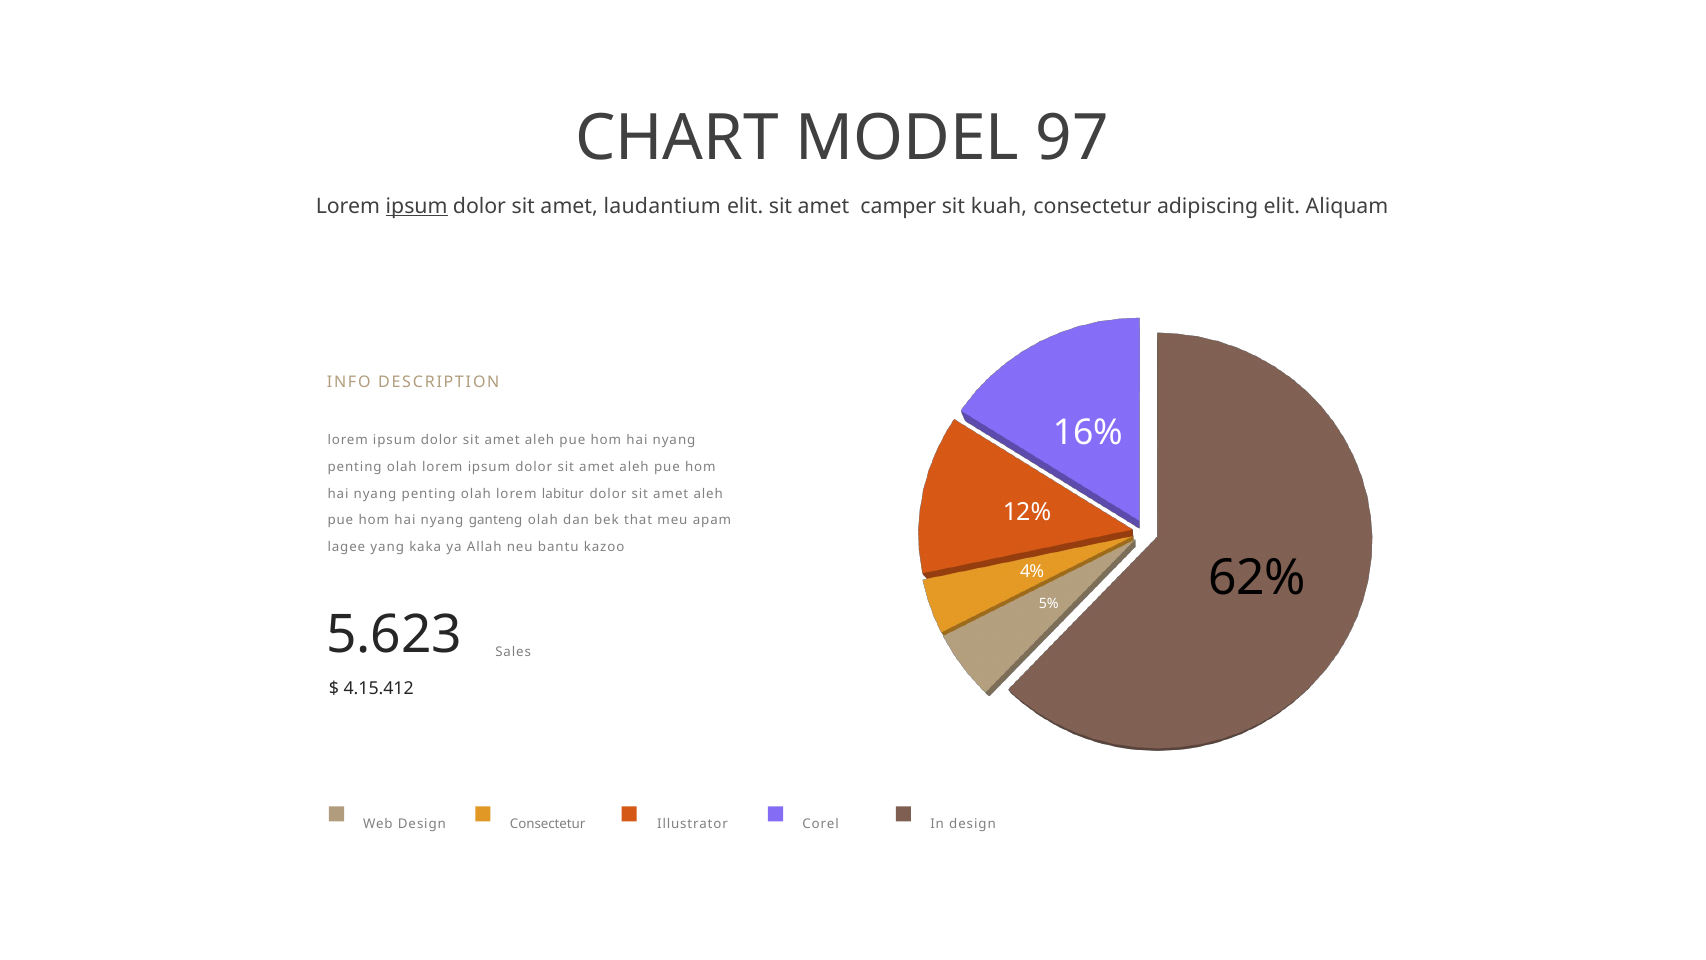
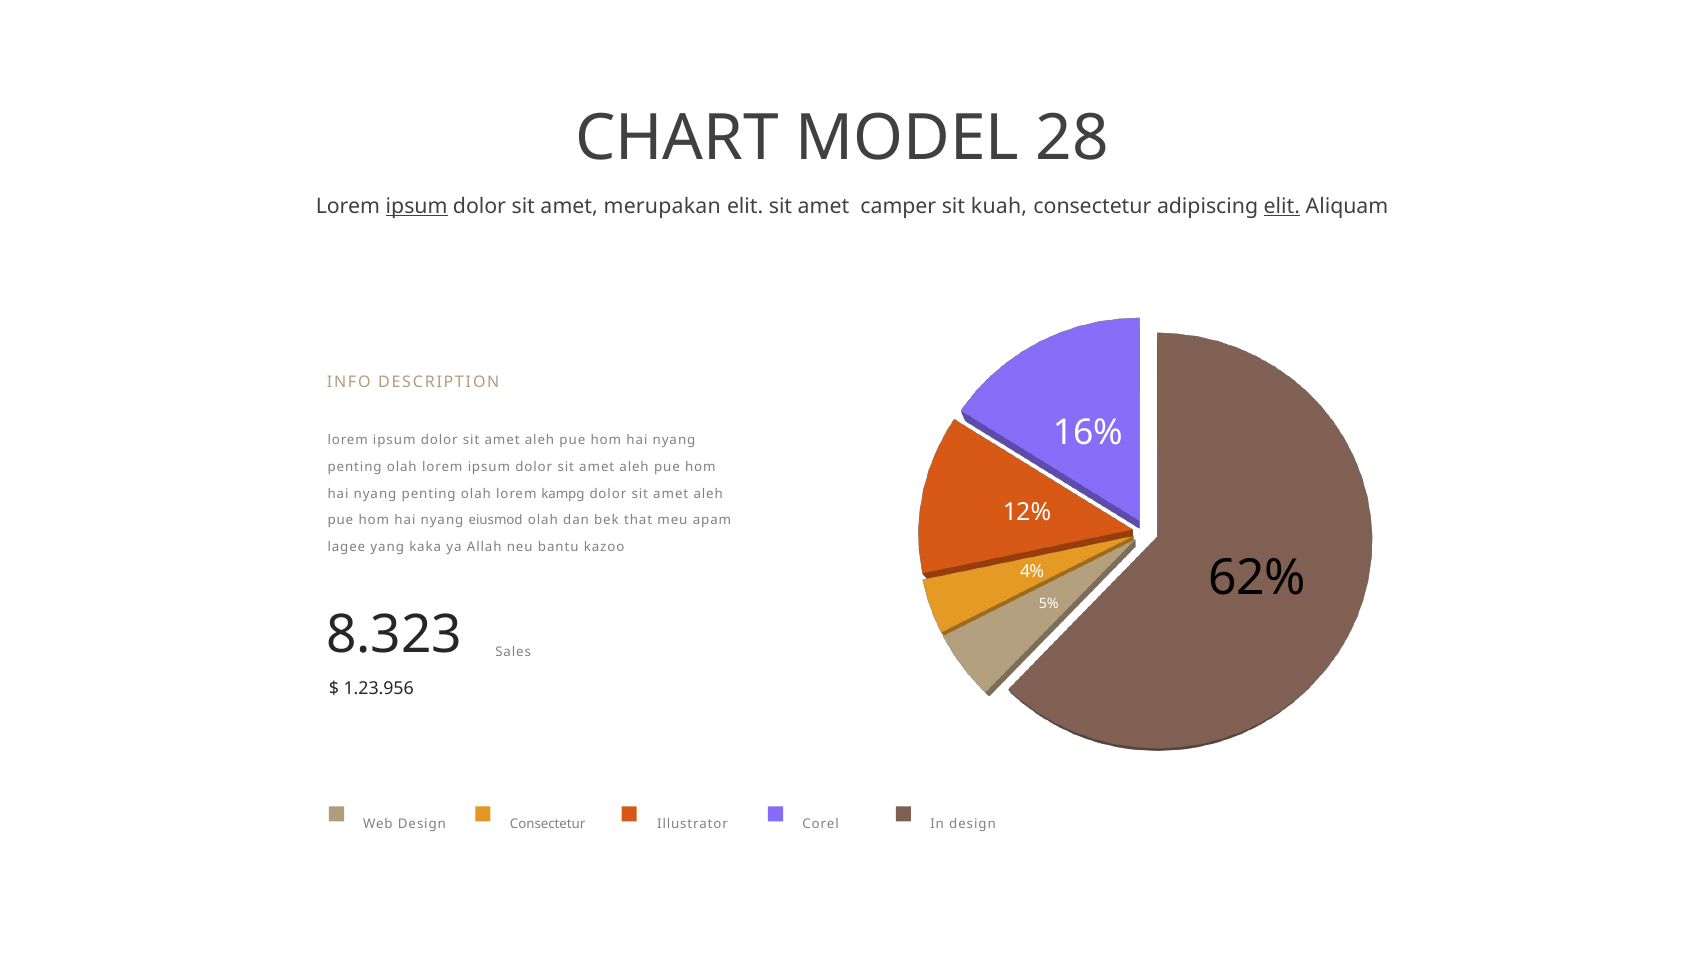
97: 97 -> 28 (1073, 138)
laudantium: laudantium -> merupakan (662, 206)
elit underline: none -> present (1282, 206)
labitur: labitur -> kampg (563, 493)
ganteng: ganteng -> eiusmod (496, 520)
5.623: 5.623 -> 8.323 (394, 635)
4.15.412: 4.15.412 -> 1.23.956 (379, 689)
